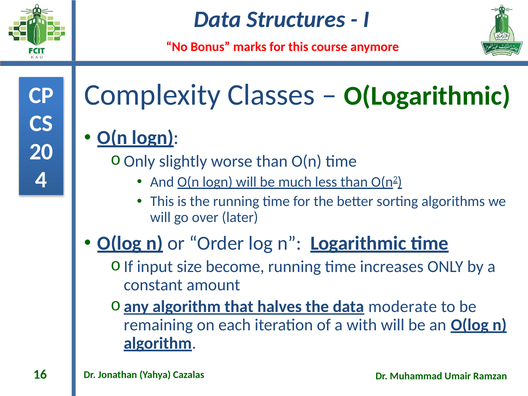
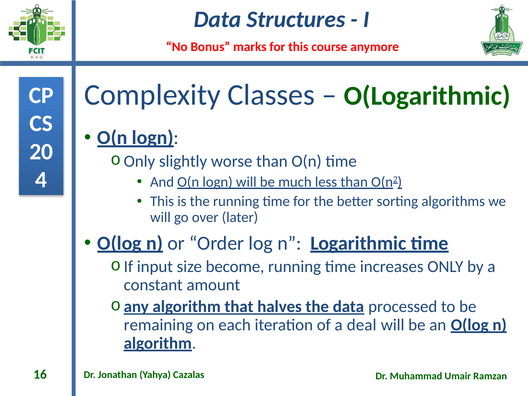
moderate: moderate -> processed (403, 307)
with: with -> deal (362, 325)
